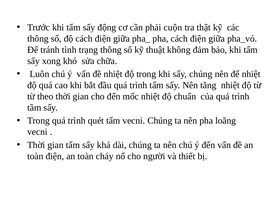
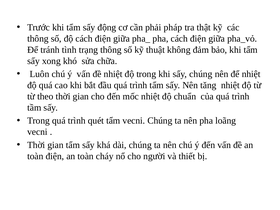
cuộn: cuộn -> pháp (173, 27)
